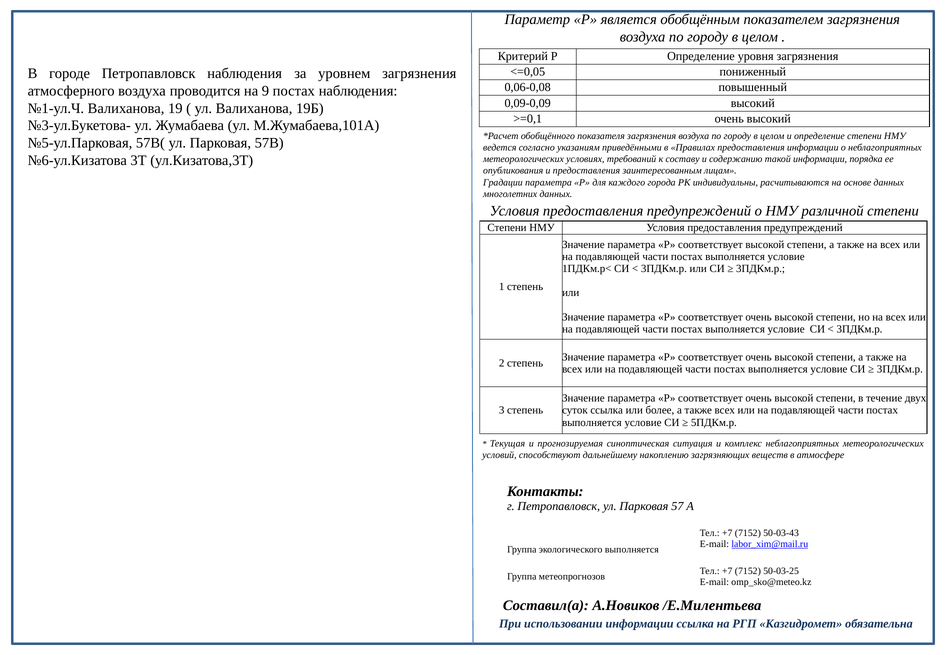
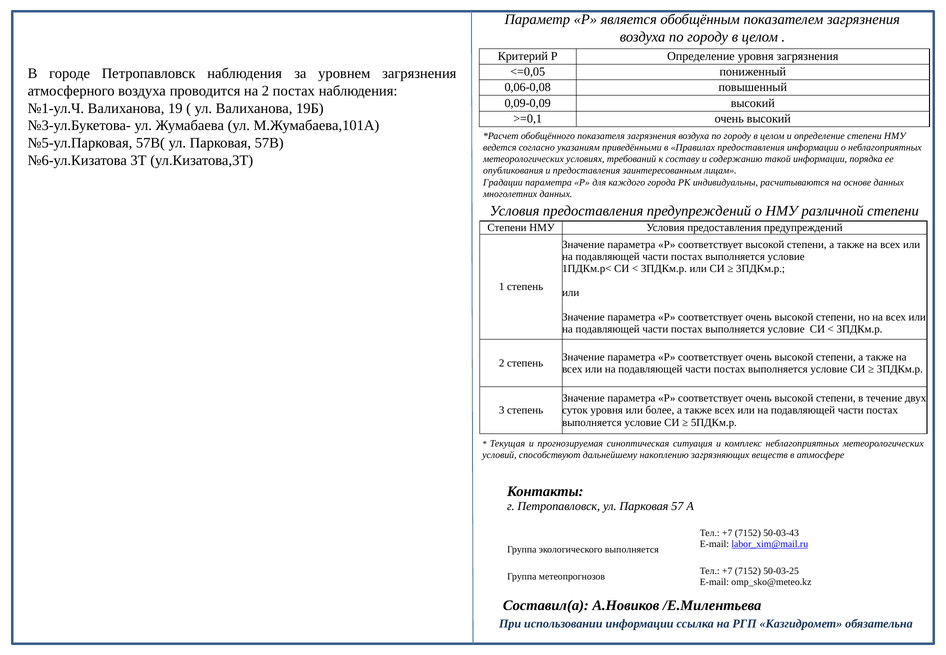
на 9: 9 -> 2 (266, 91)
суток ссылка: ссылка -> уровня (607, 410)
